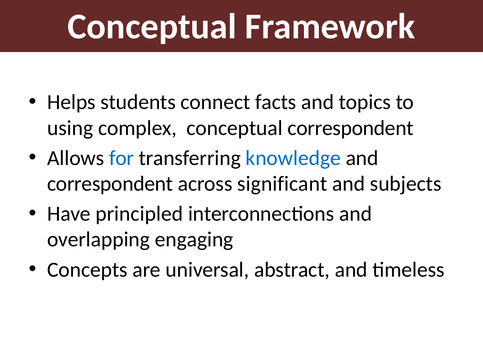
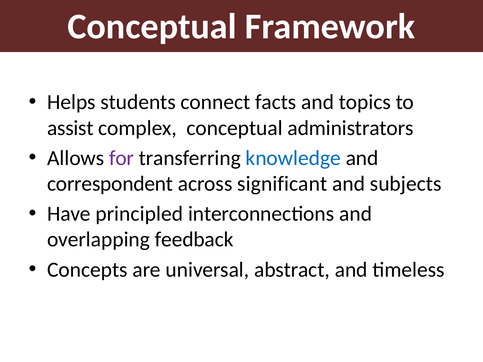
using: using -> assist (70, 128)
conceptual correspondent: correspondent -> administrators (351, 128)
for colour: blue -> purple (122, 158)
engaging: engaging -> feedback (194, 240)
